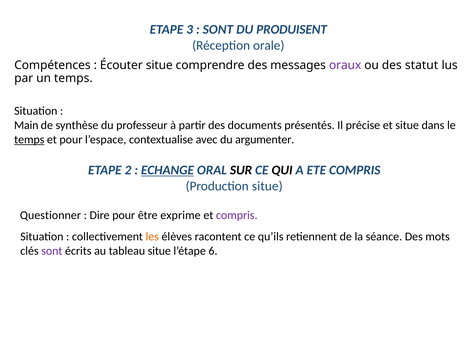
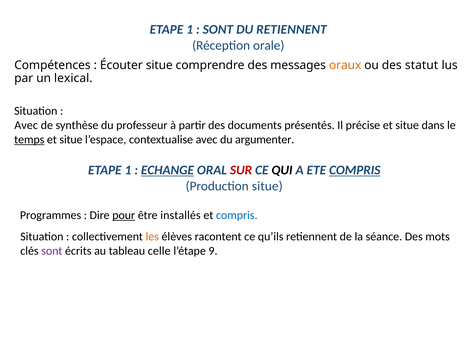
3: 3 -> 1 (190, 30)
DU PRODUISENT: PRODUISENT -> RETIENNENT (291, 30)
oraux colour: purple -> orange (345, 65)
un temps: temps -> lexical (73, 78)
Main: Main -> Avec (26, 125)
pour: pour -> situe (71, 139)
2: 2 -> 1 (128, 170)
SUR colour: black -> red (241, 170)
COMPRIS underline: none -> present (355, 170)
Questionner: Questionner -> Programmes (51, 215)
pour underline: none -> present (124, 215)
exprime: exprime -> installés (181, 215)
compris colour: purple -> blue (237, 215)
tableau situe: situe -> celle (159, 251)
6: 6 -> 9 (213, 251)
